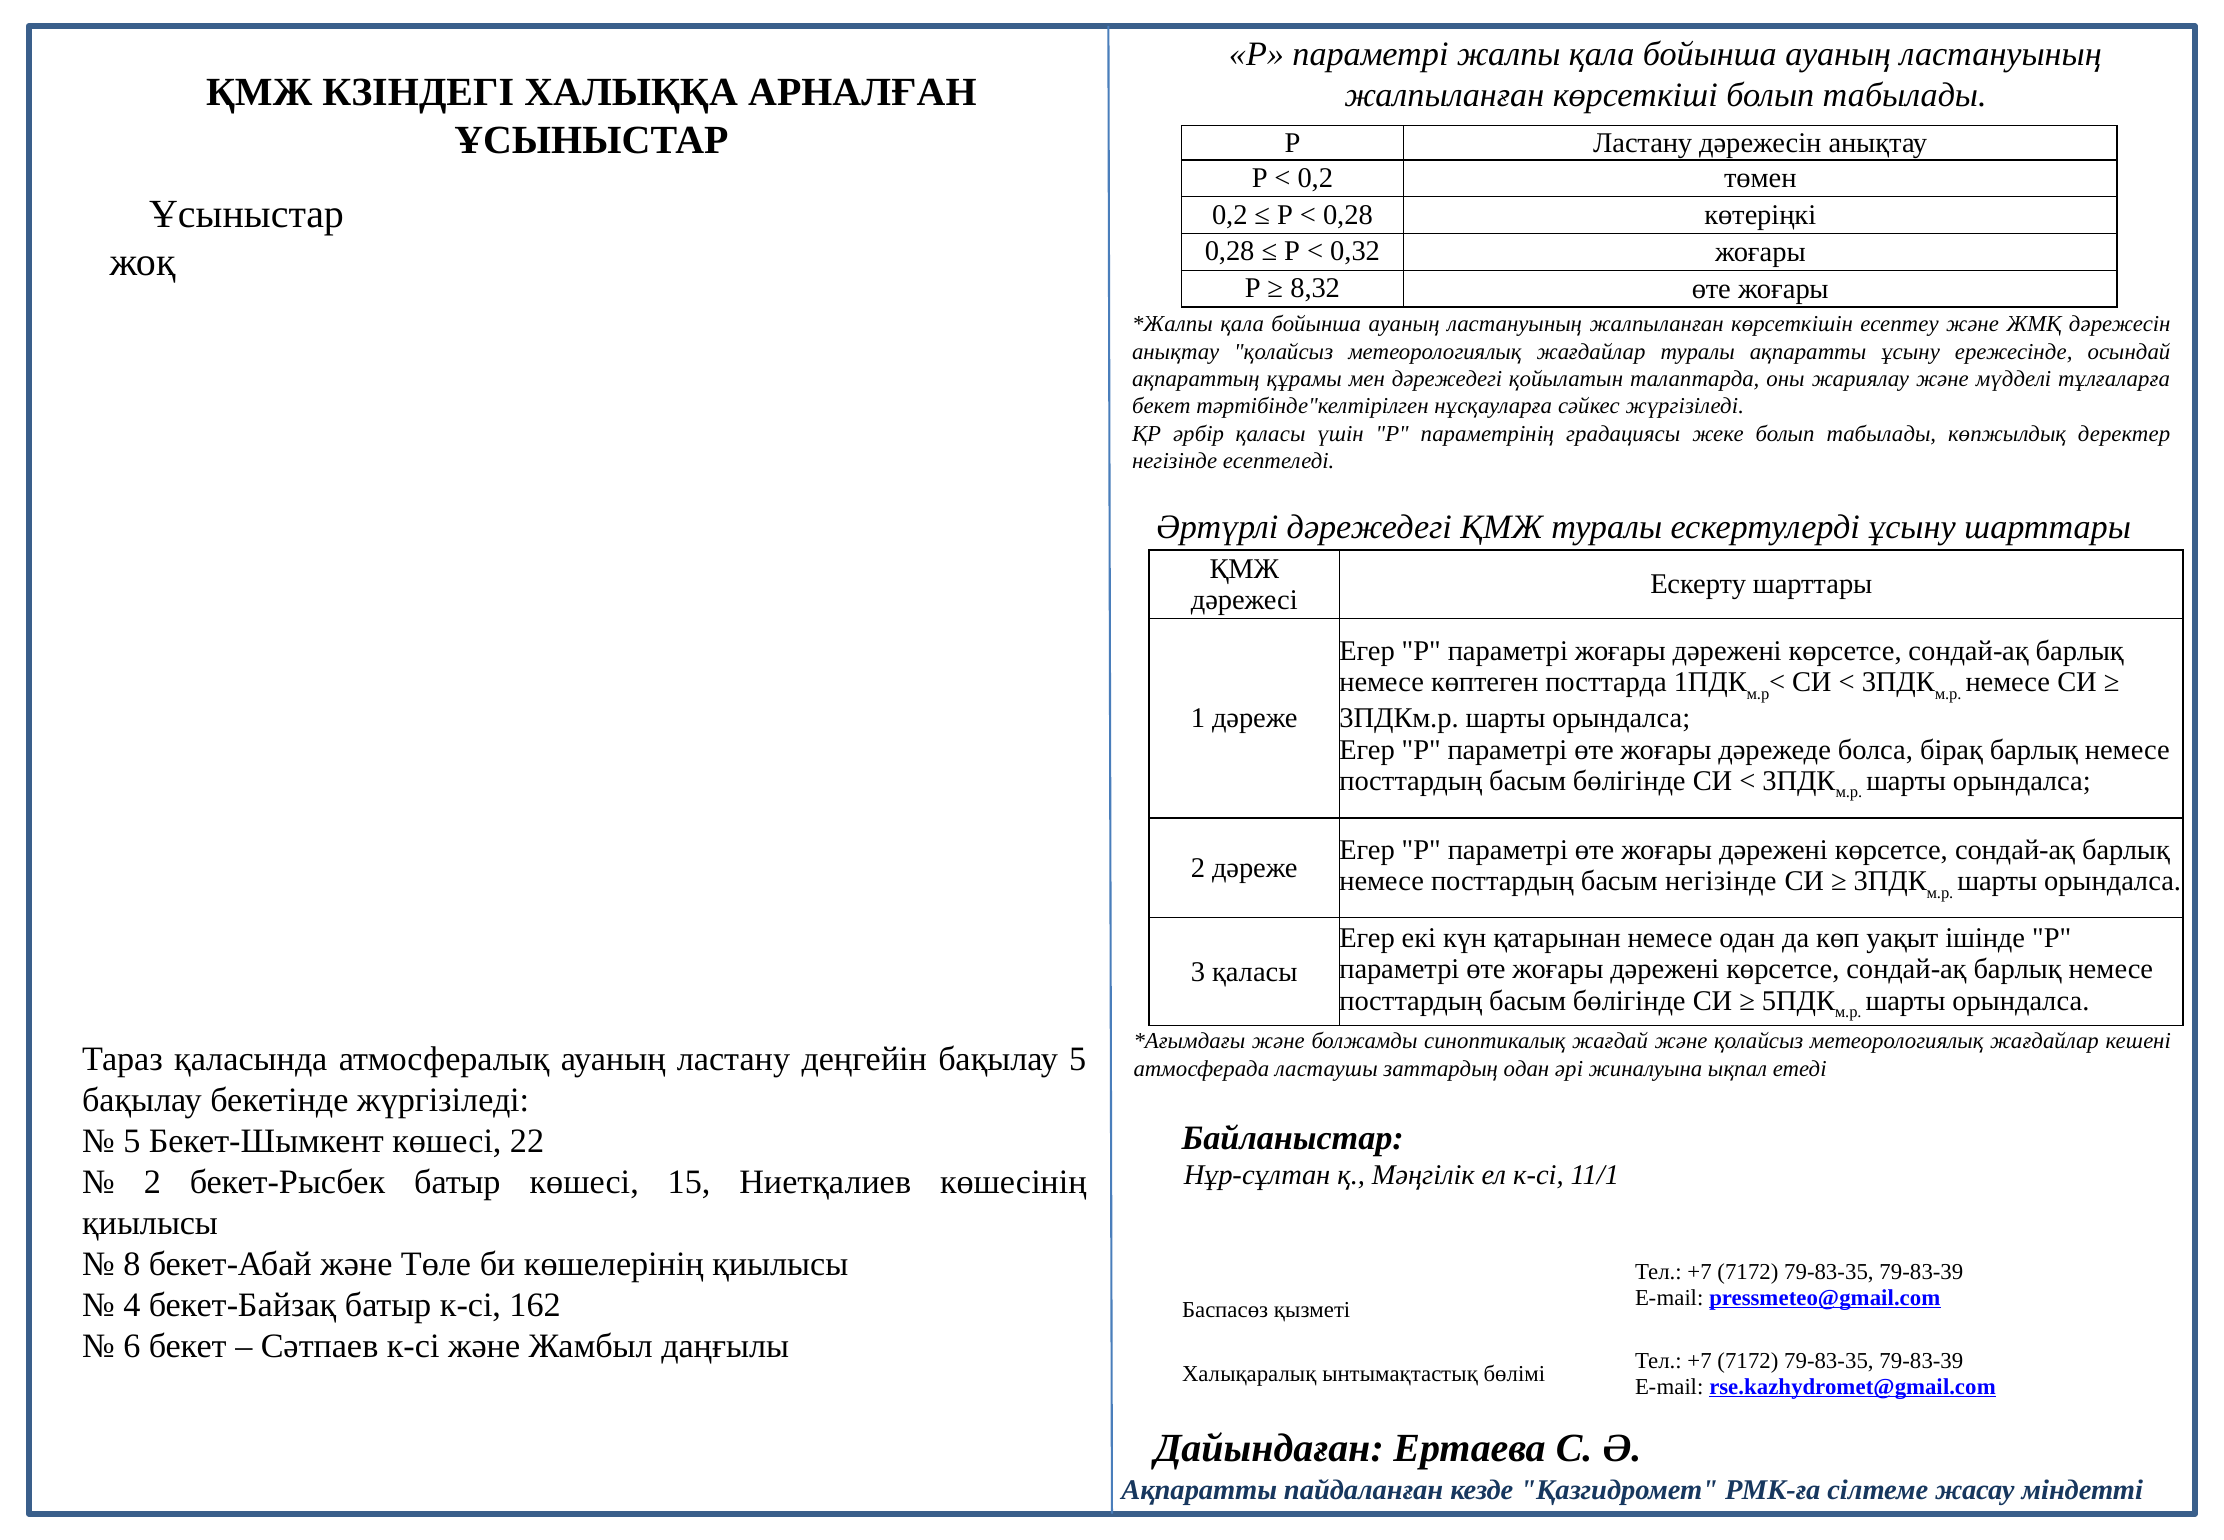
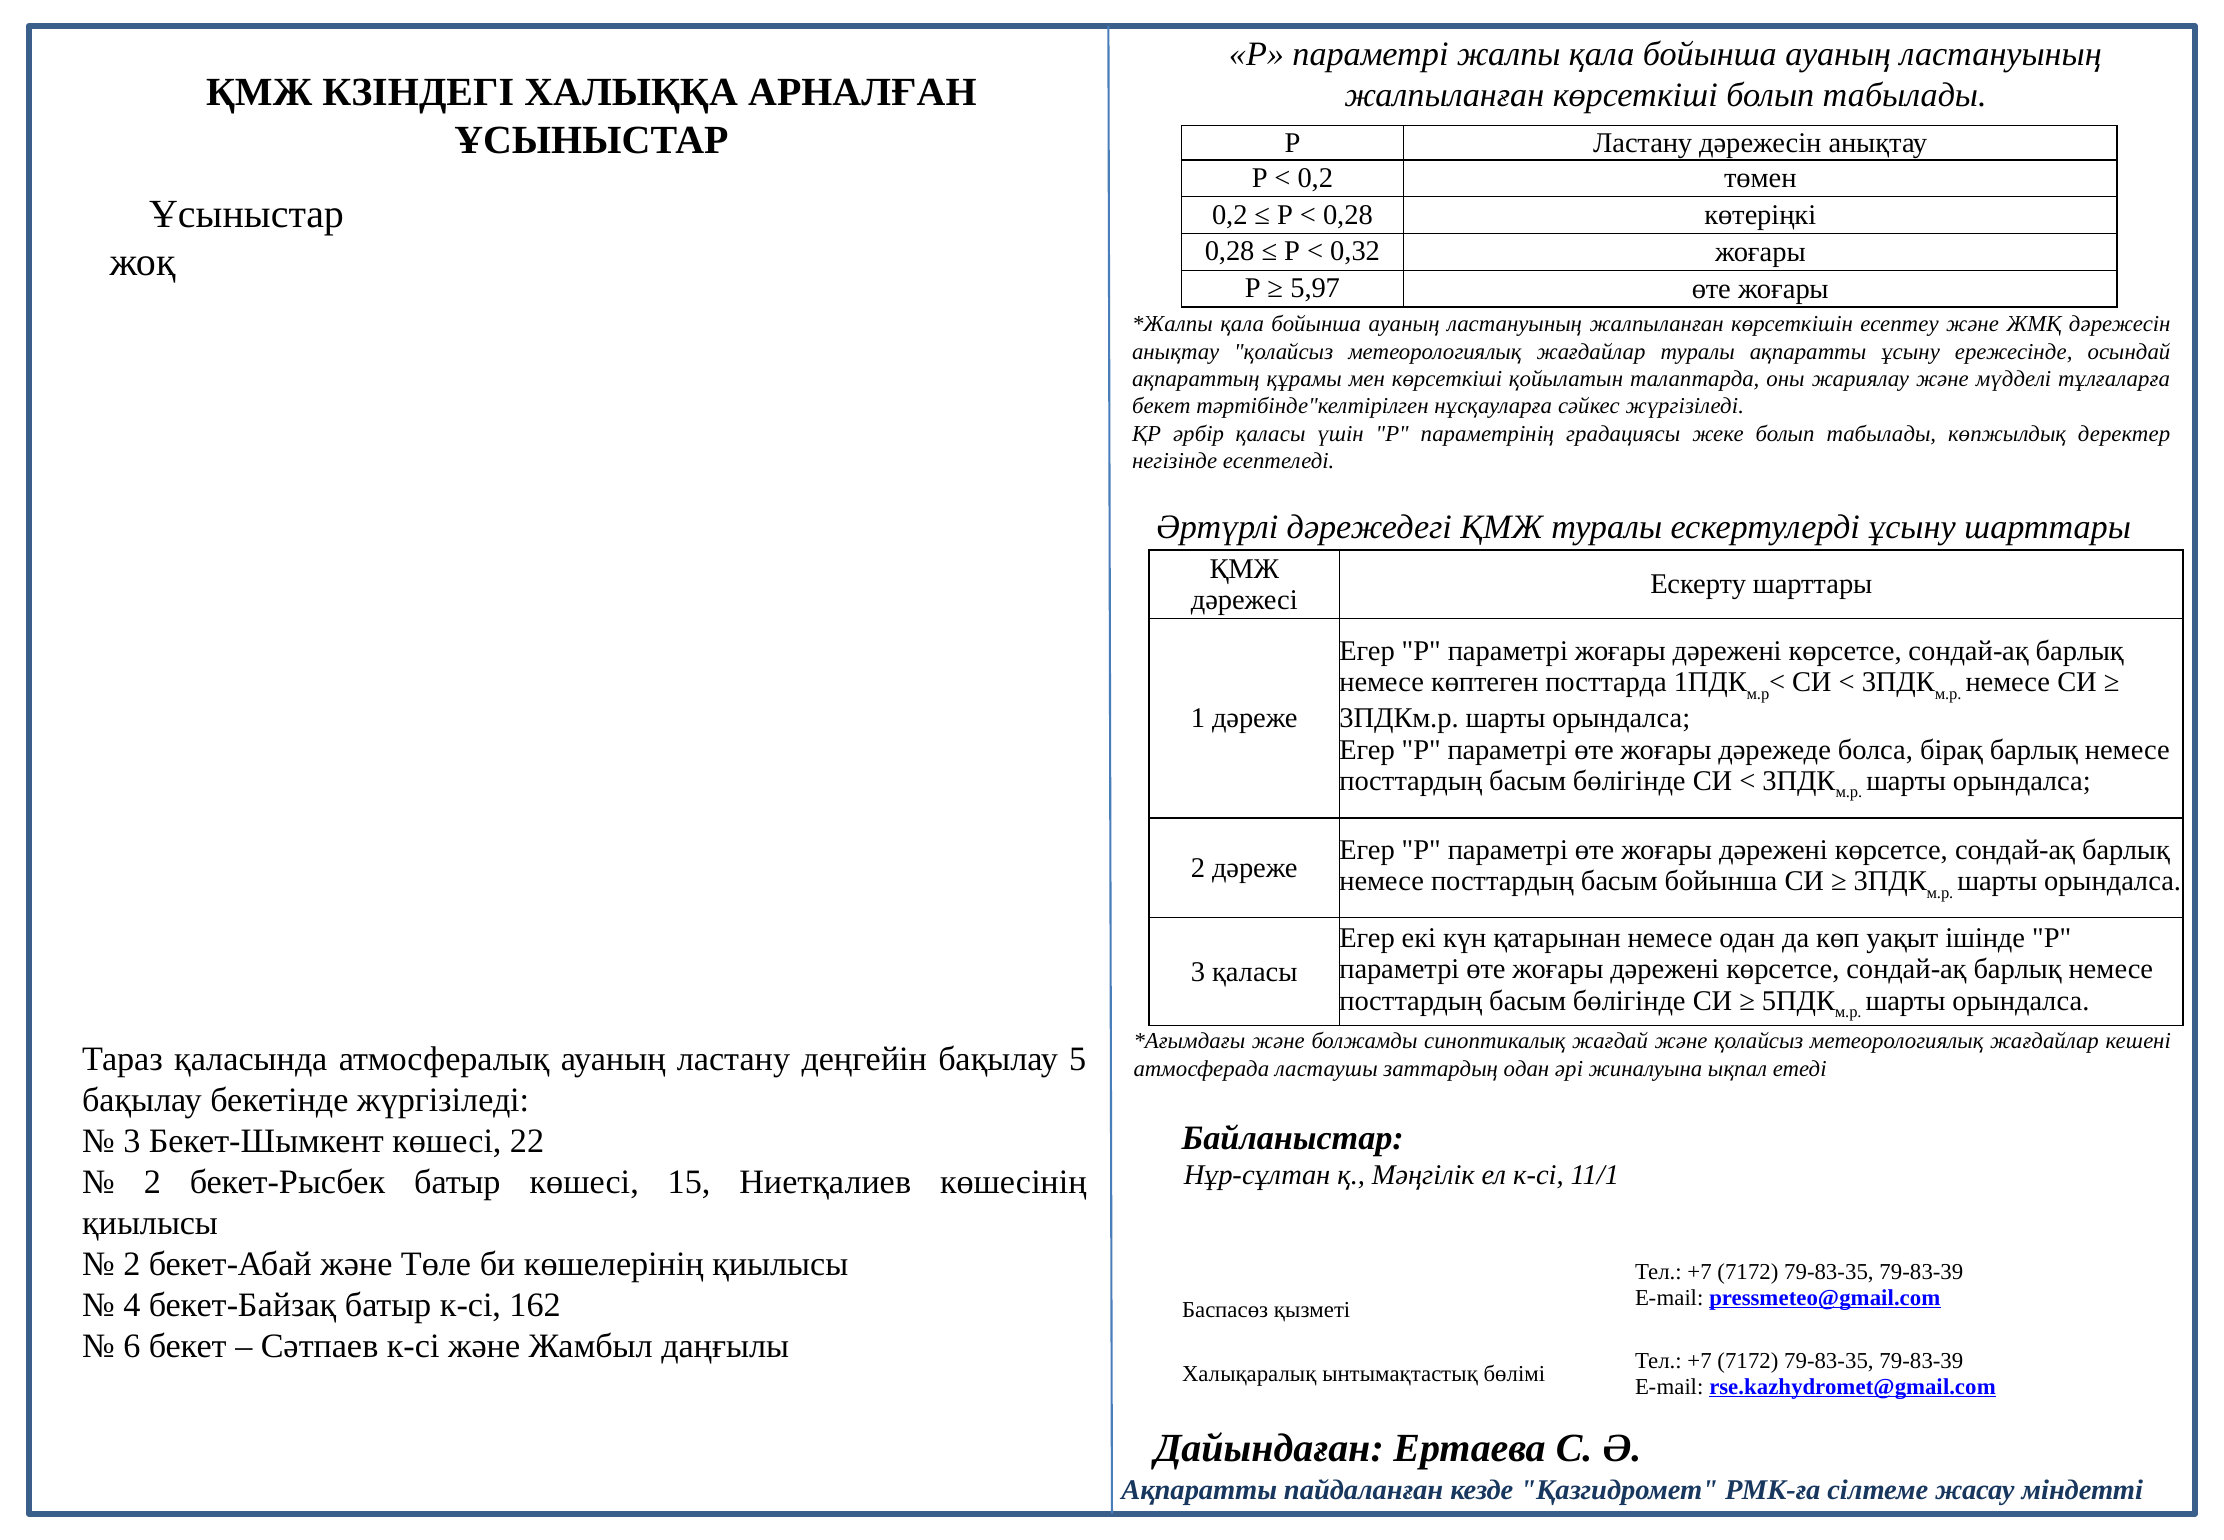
8,32: 8,32 -> 5,97 (1315, 288)
мен дәрежедегі: дәрежедегі -> көрсеткіші (1447, 379)
басым негізінде: негізінде -> бойынша (1721, 881)
5: 5 -> 3 (132, 1141)
8: 8 -> 2 (132, 1264)
